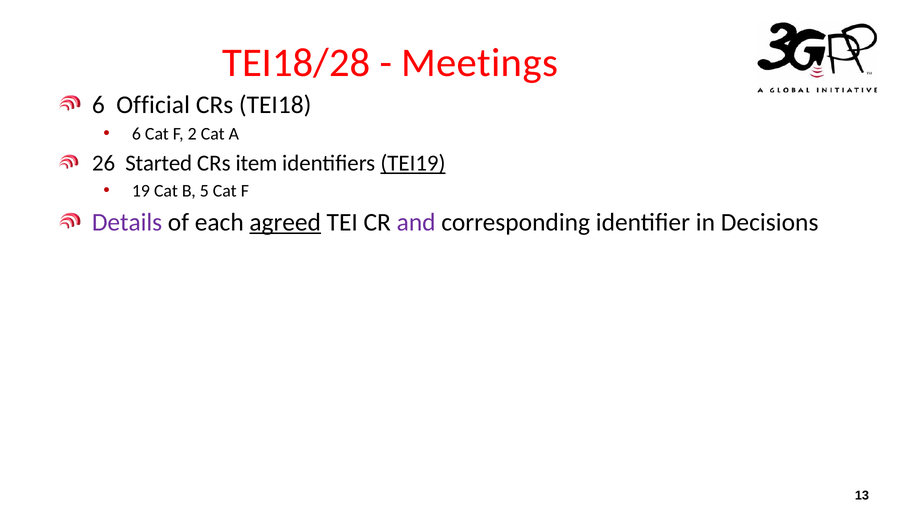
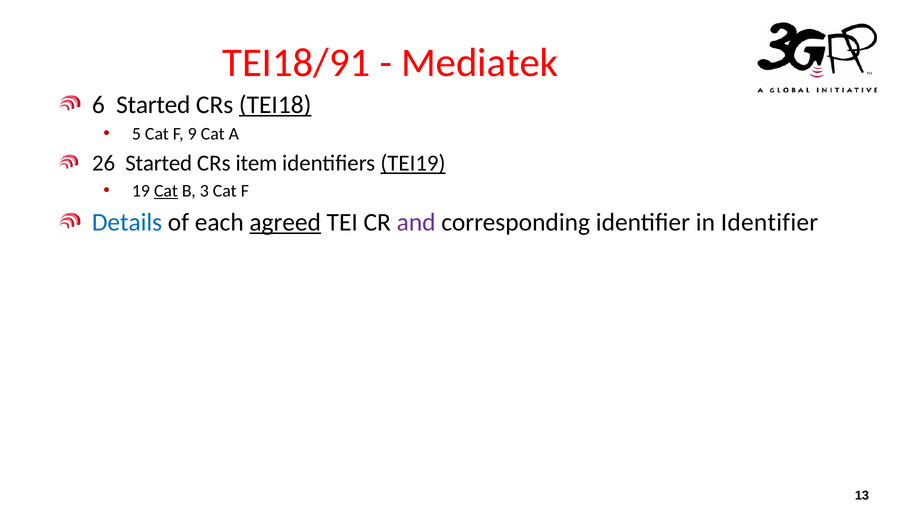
TEI18/28: TEI18/28 -> TEI18/91 (296, 63)
Meetings: Meetings -> Mediatek (480, 63)
6 Official: Official -> Started (153, 105)
TEI18 underline: none -> present (275, 105)
6: 6 -> 5 (136, 134)
2: 2 -> 9 (192, 134)
Cat underline: none -> present (166, 191)
5: 5 -> 3 (204, 191)
Details colour: purple -> blue (127, 222)
in Decisions: Decisions -> Identifier (770, 222)
